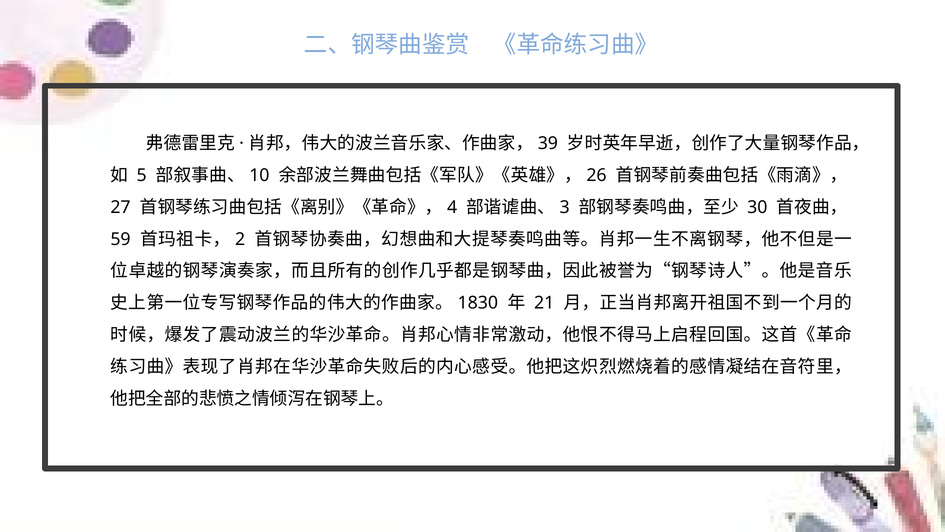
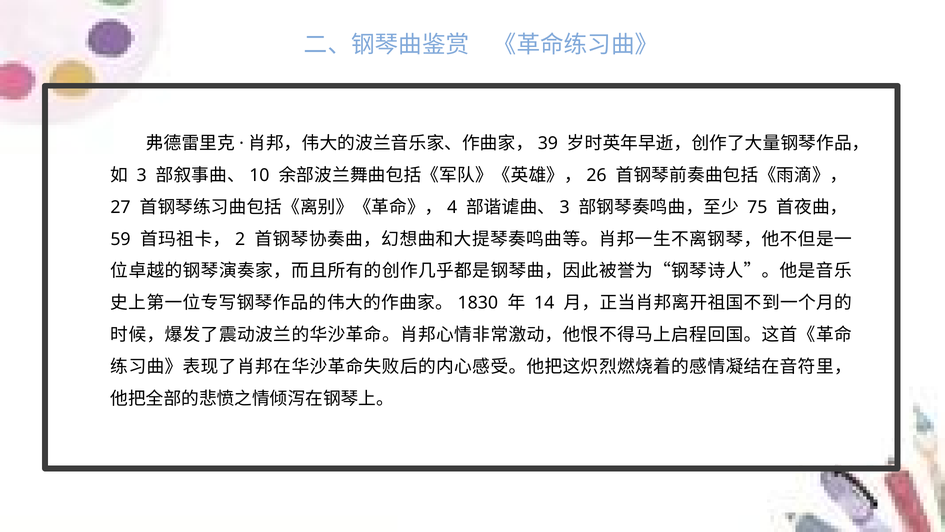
5: 5 -> 3 (142, 175)
30: 30 -> 75 (757, 207)
21: 21 -> 14 (544, 303)
